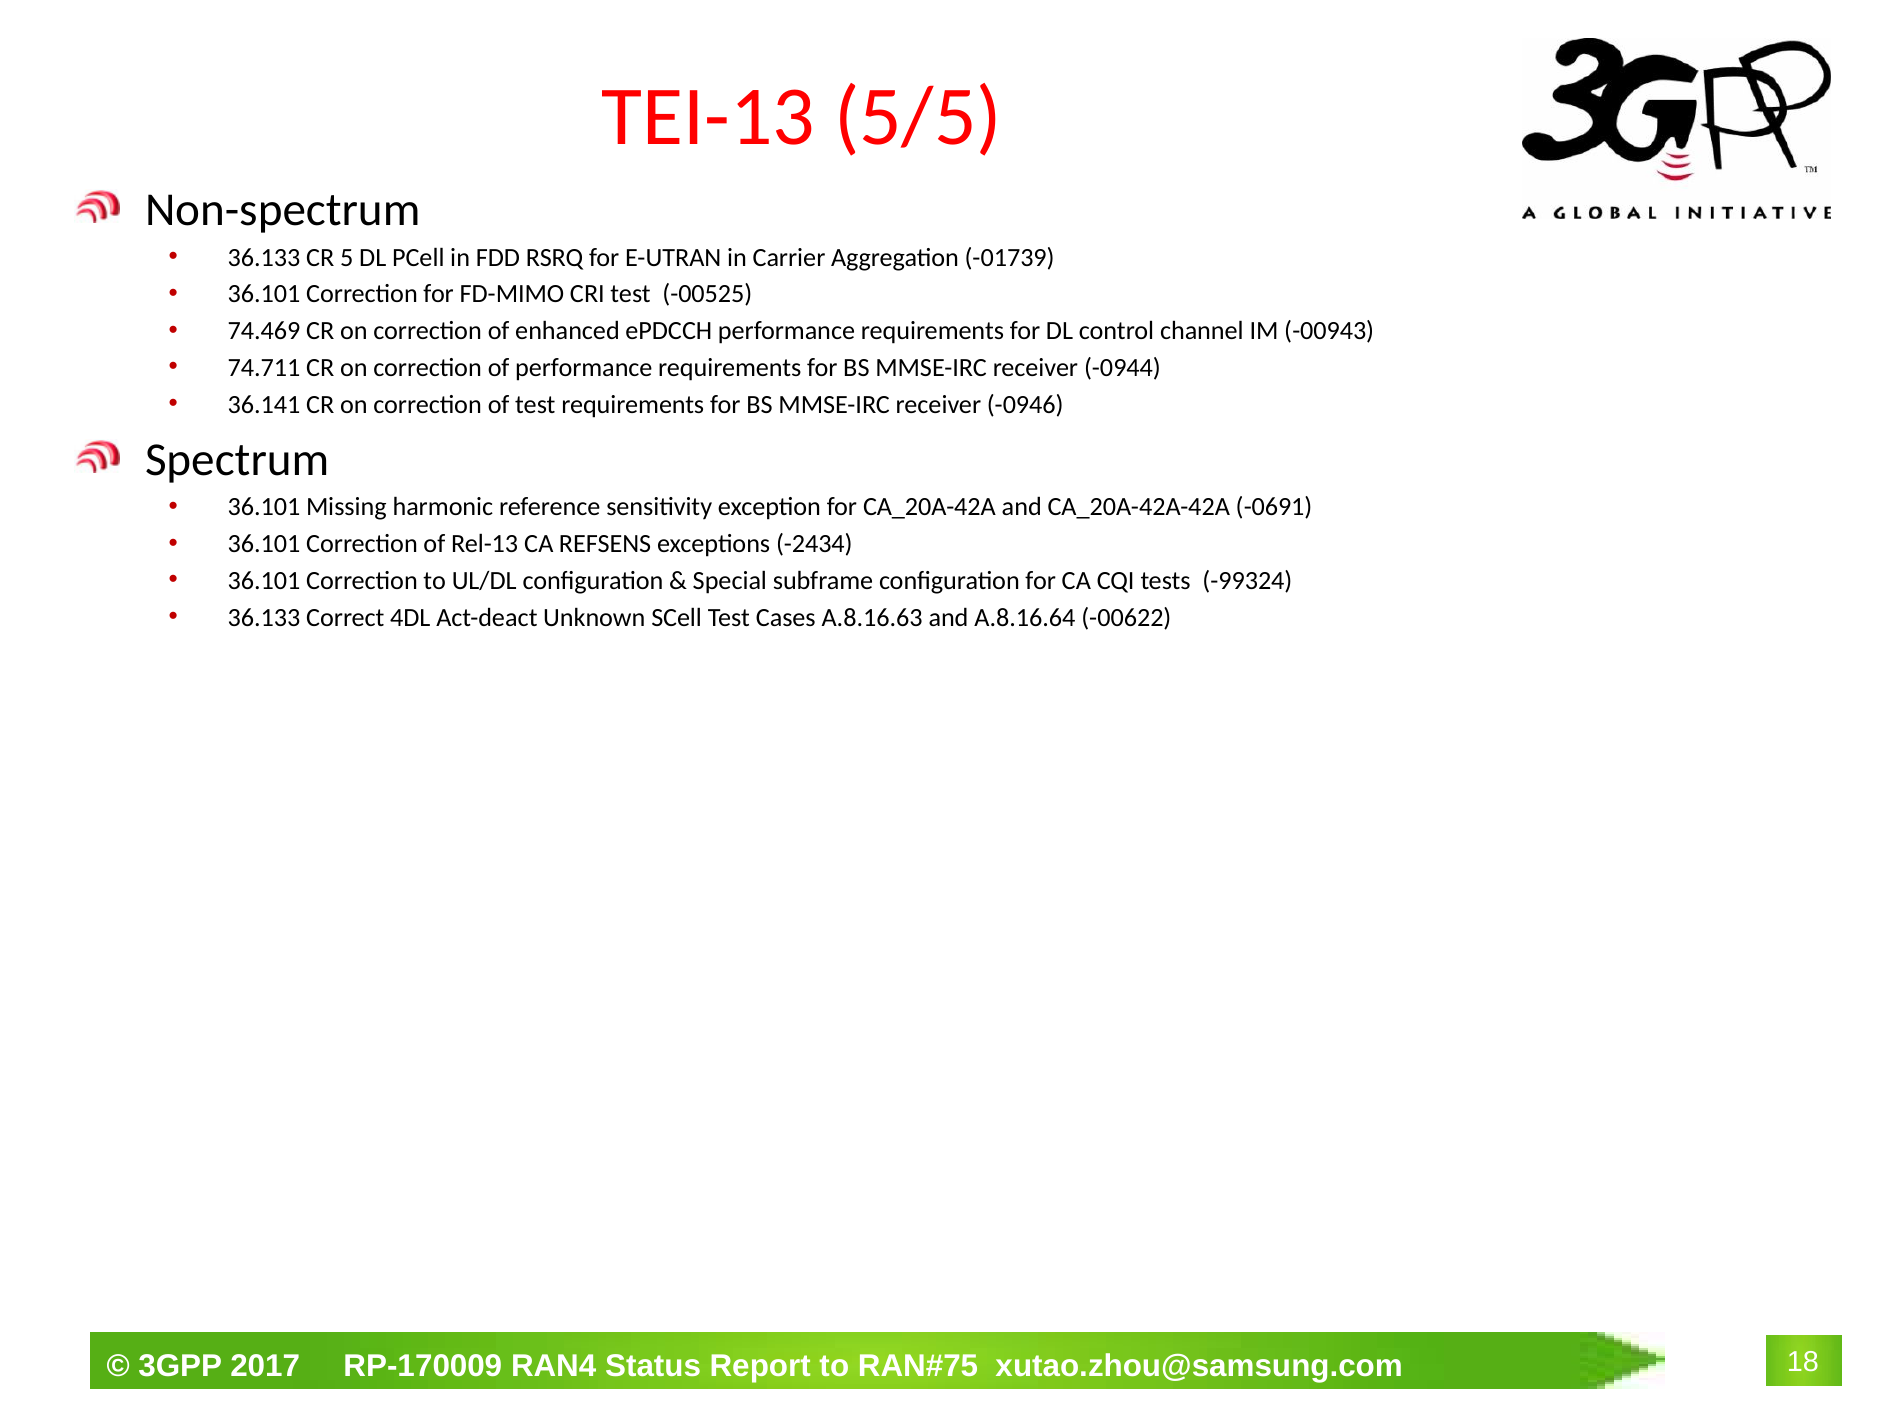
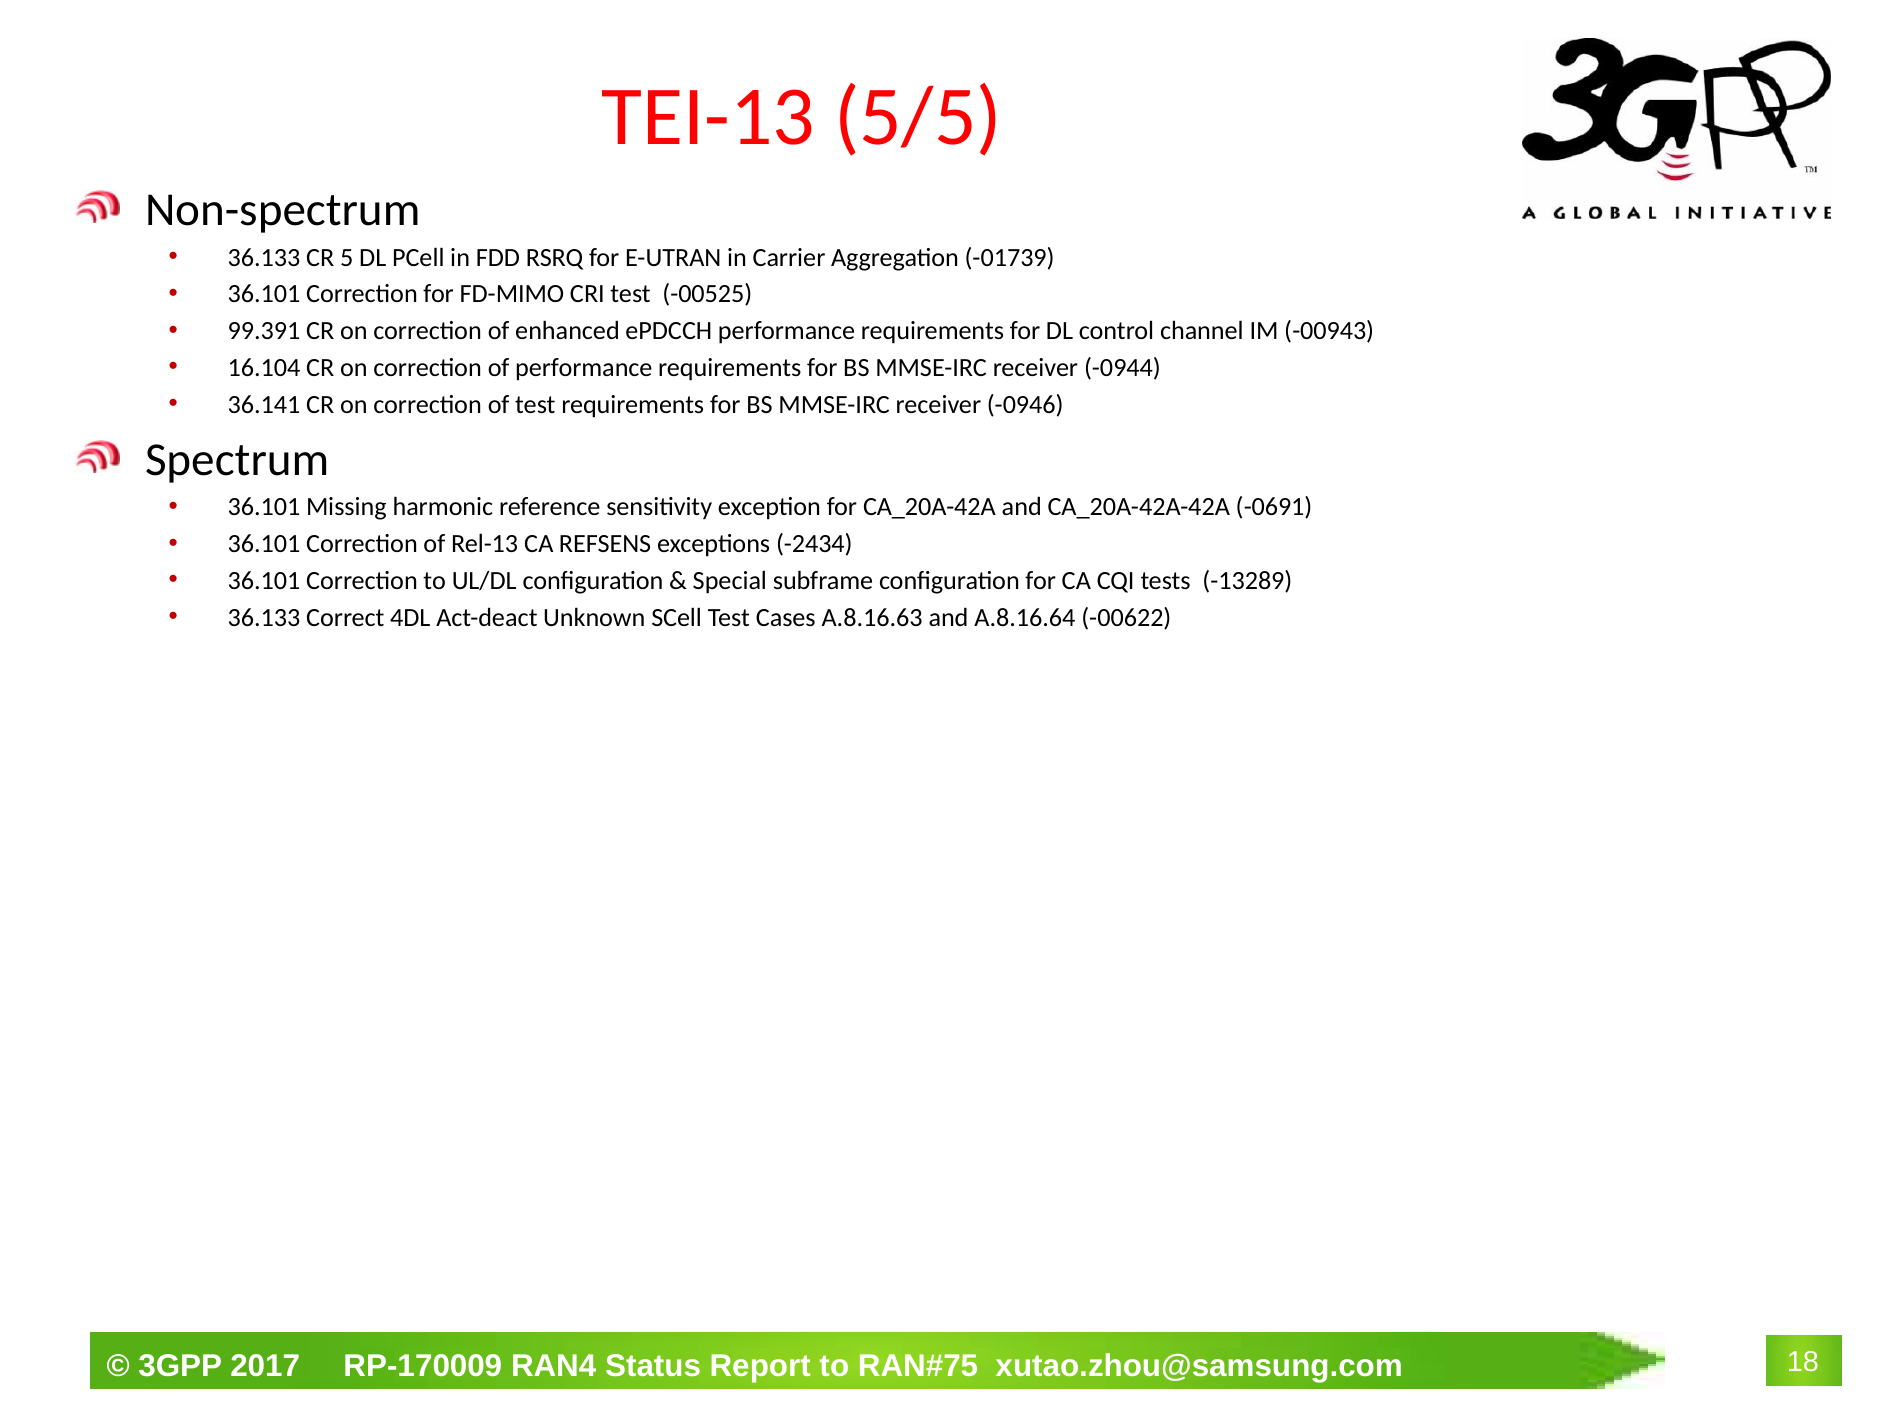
74.469: 74.469 -> 99.391 (264, 331)
74.711: 74.711 -> 16.104 (264, 368)
-99324: -99324 -> -13289 (1247, 581)
